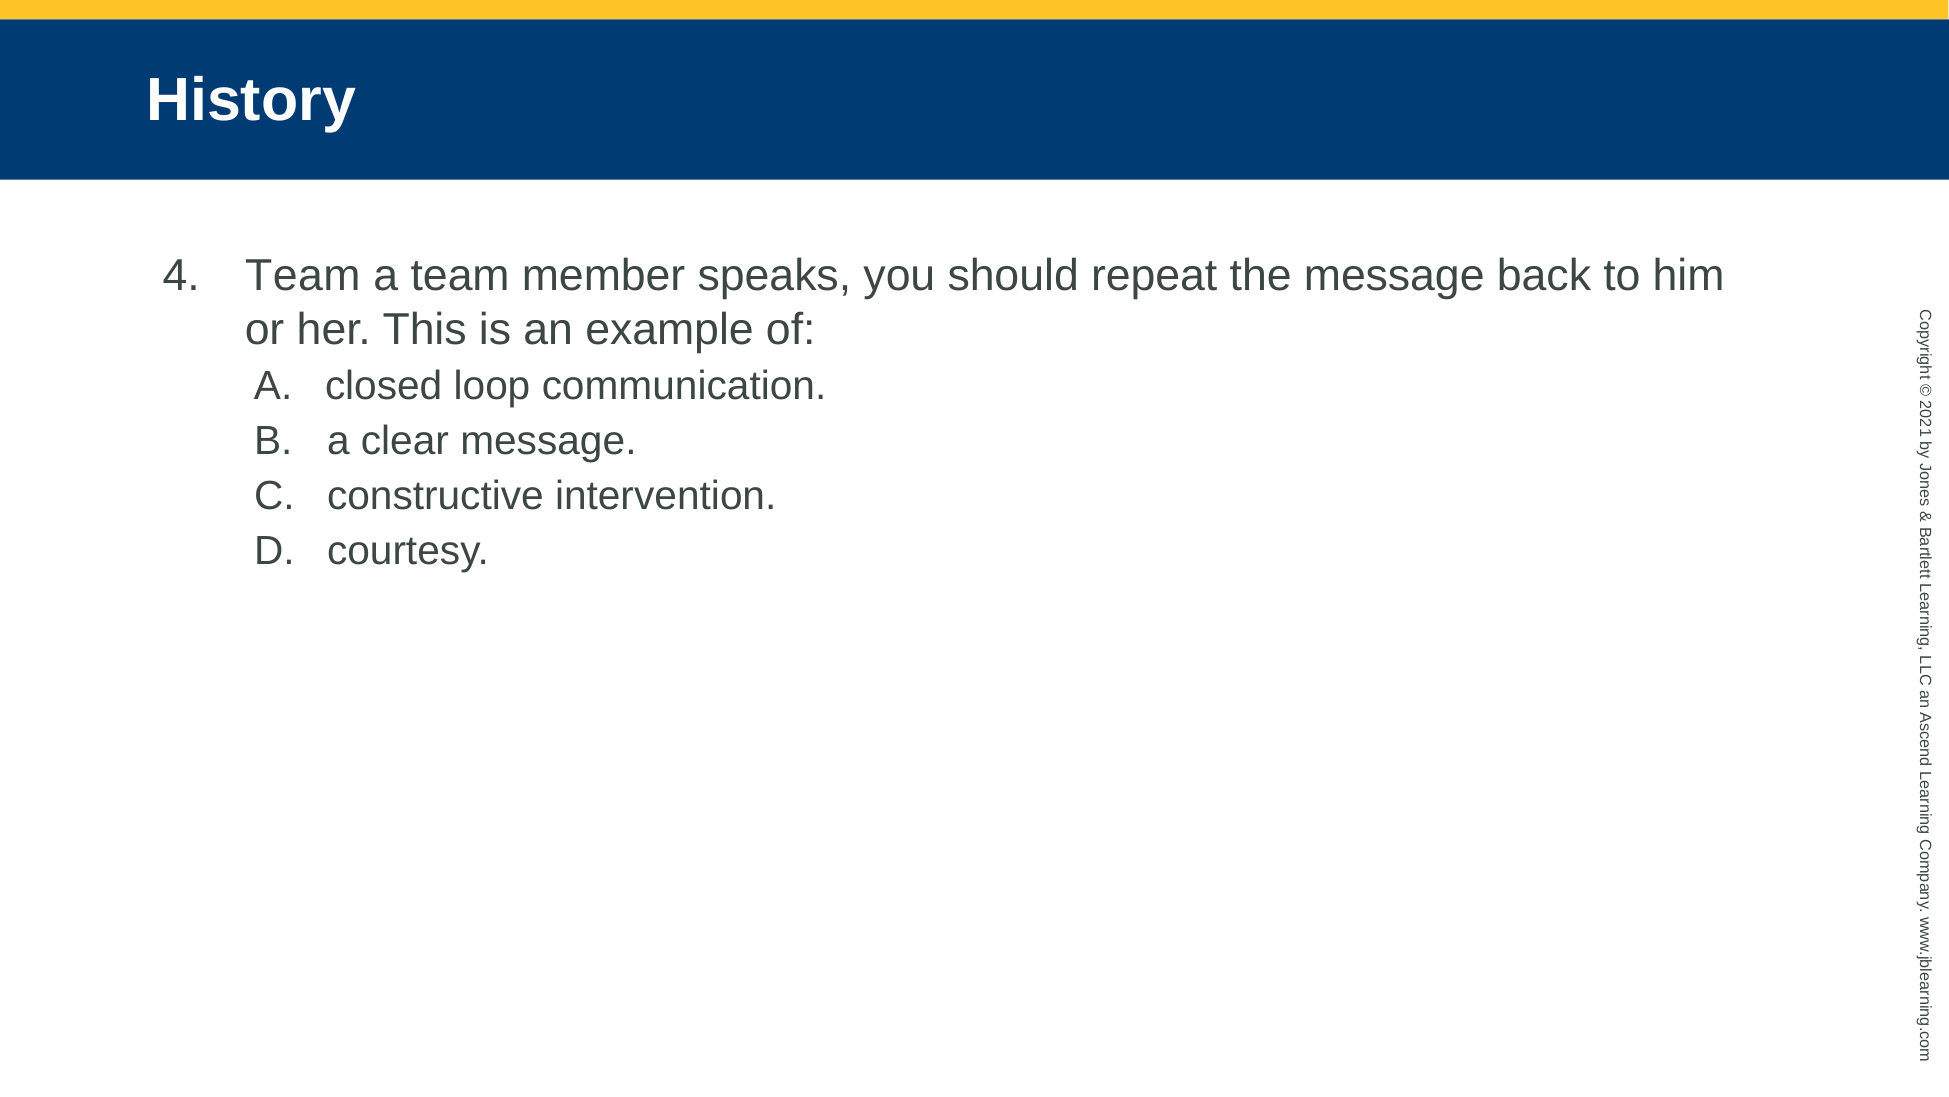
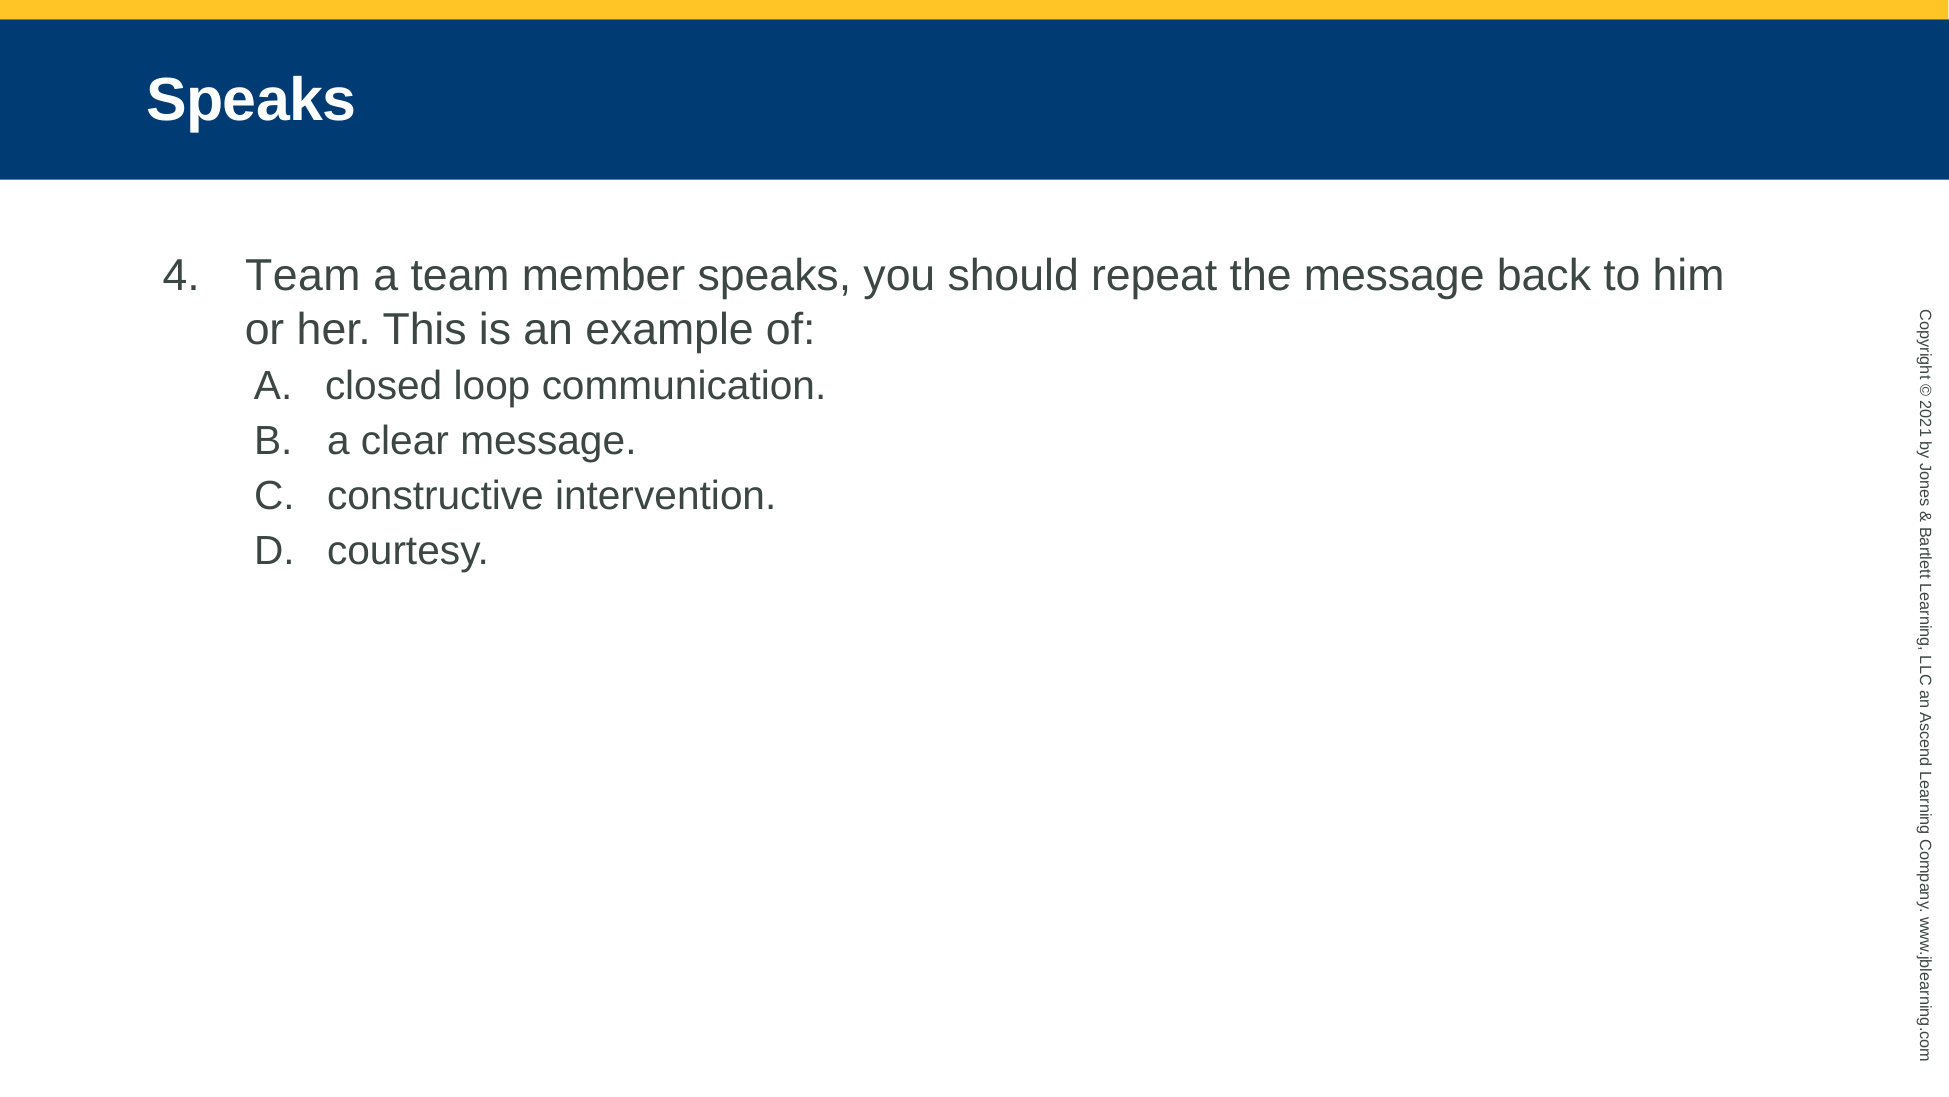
History: History -> Speaks (251, 100)
